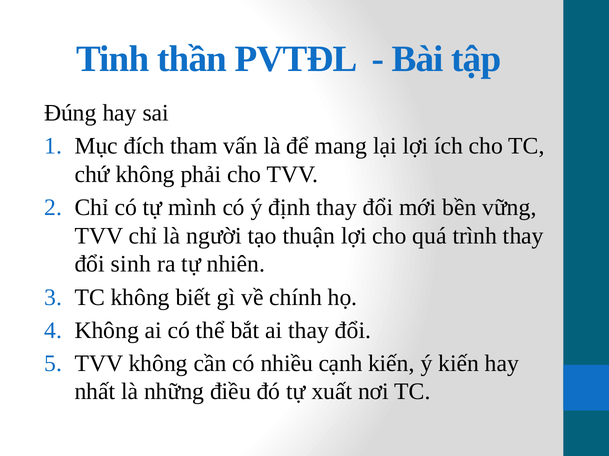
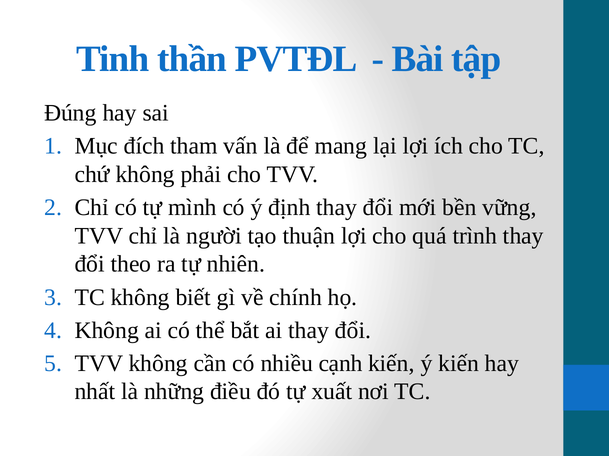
sinh: sinh -> theo (131, 265)
